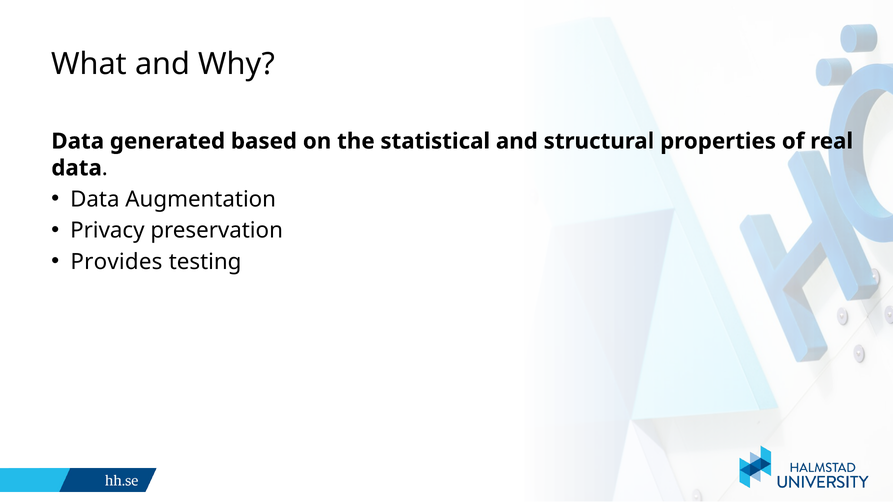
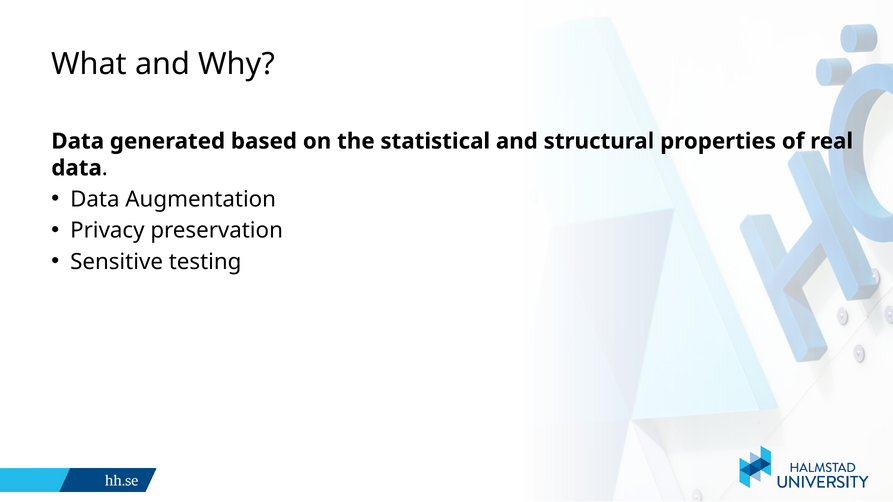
Provides: Provides -> Sensitive (117, 262)
